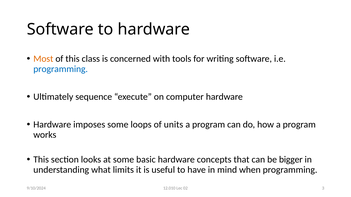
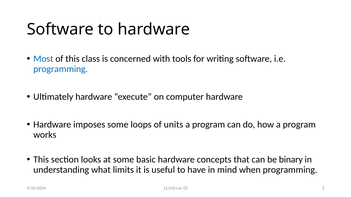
Most colour: orange -> blue (43, 59)
Ultimately sequence: sequence -> hardware (94, 97)
bigger: bigger -> binary (291, 160)
